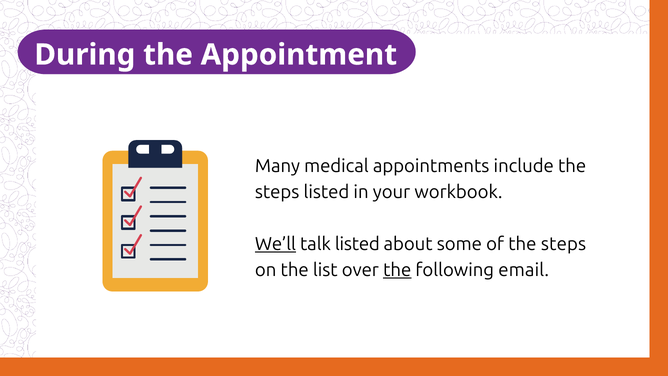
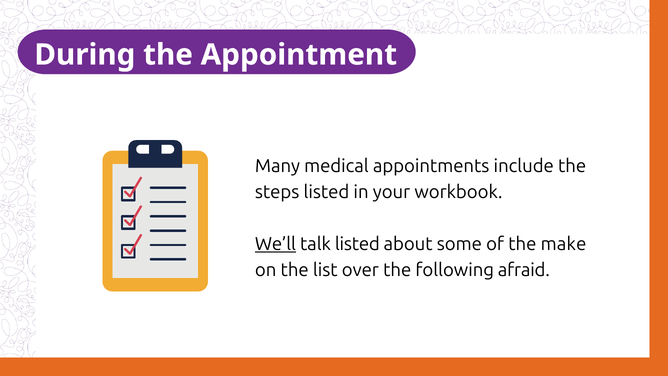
of the steps: steps -> make (564, 244)
the underline: present -> none (397, 270)
email: email -> afraid (524, 270)
